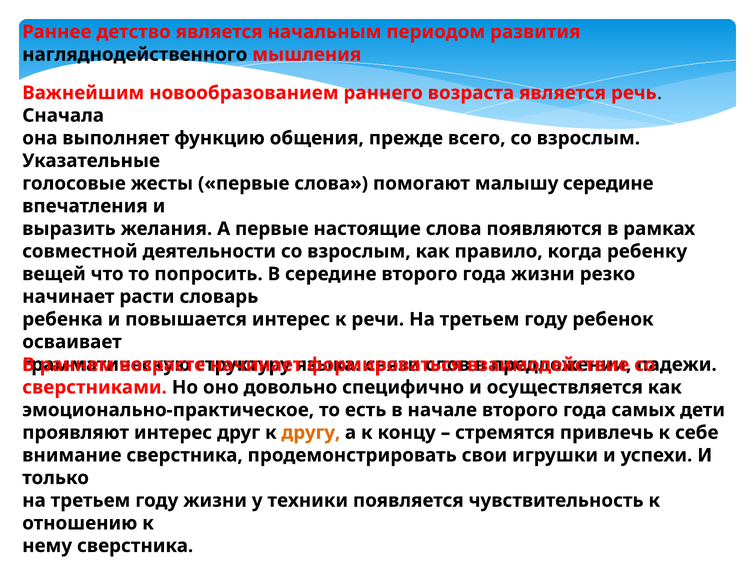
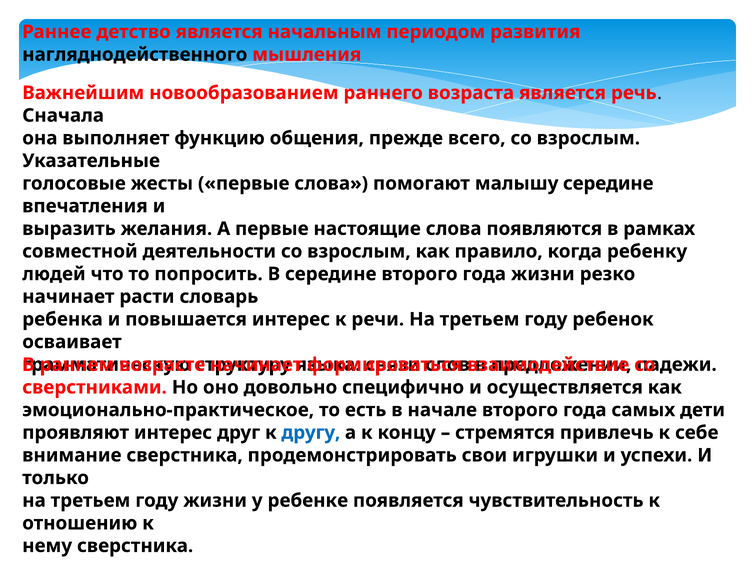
вещей: вещей -> людей (54, 274)
другу colour: orange -> blue (311, 432)
техники: техники -> ребенке (308, 500)
